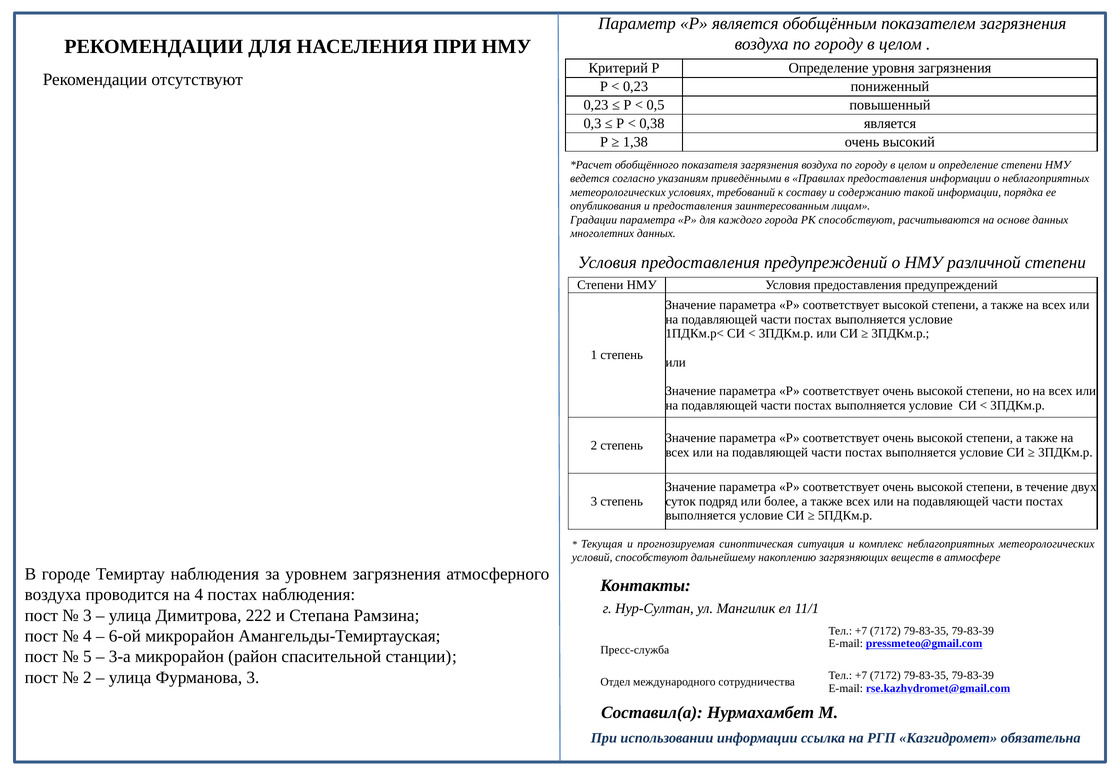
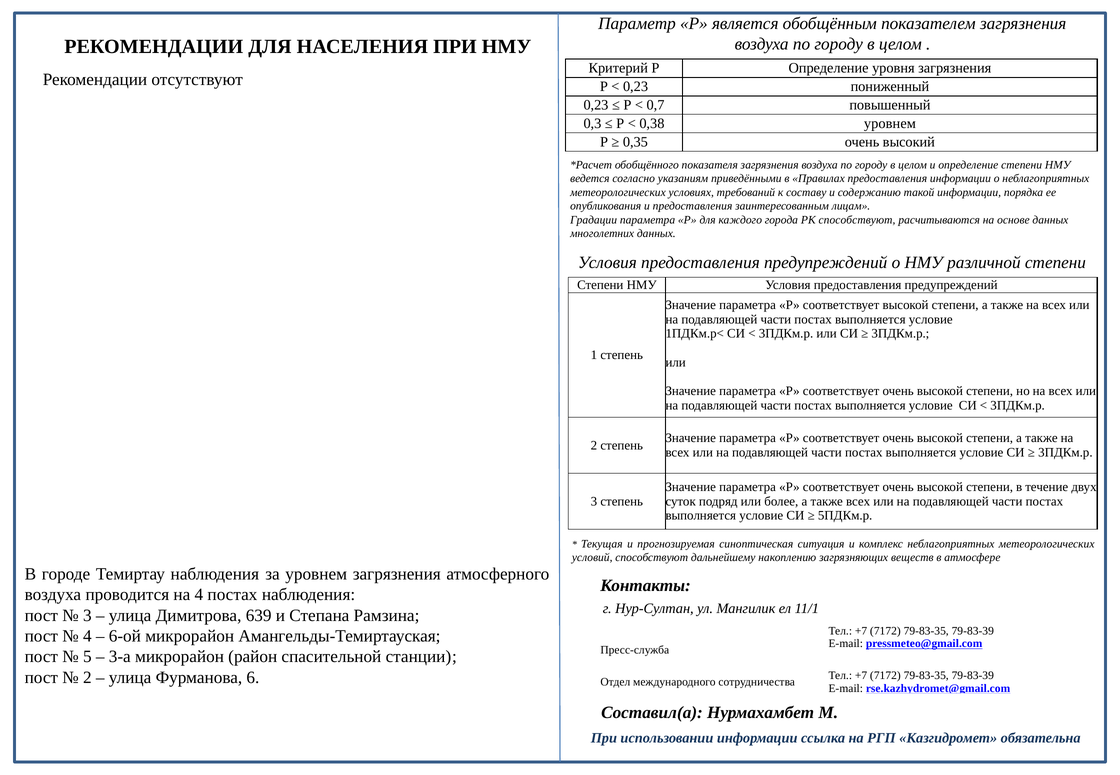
0,5: 0,5 -> 0,7 (656, 105)
0,38 является: является -> уровнем (890, 124)
1,38: 1,38 -> 0,35 (635, 142)
222: 222 -> 639 (259, 616)
Фурманова 3: 3 -> 6 (253, 678)
